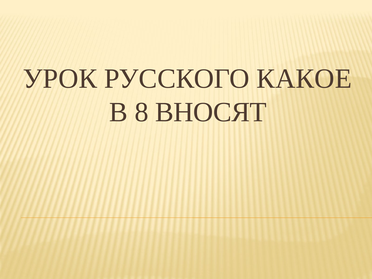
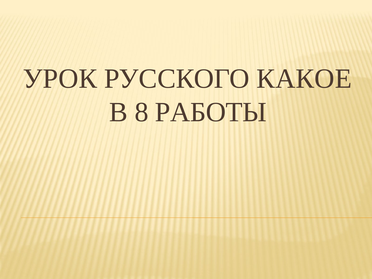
ВНОСЯТ: ВНОСЯТ -> РАБОТЫ (211, 112)
